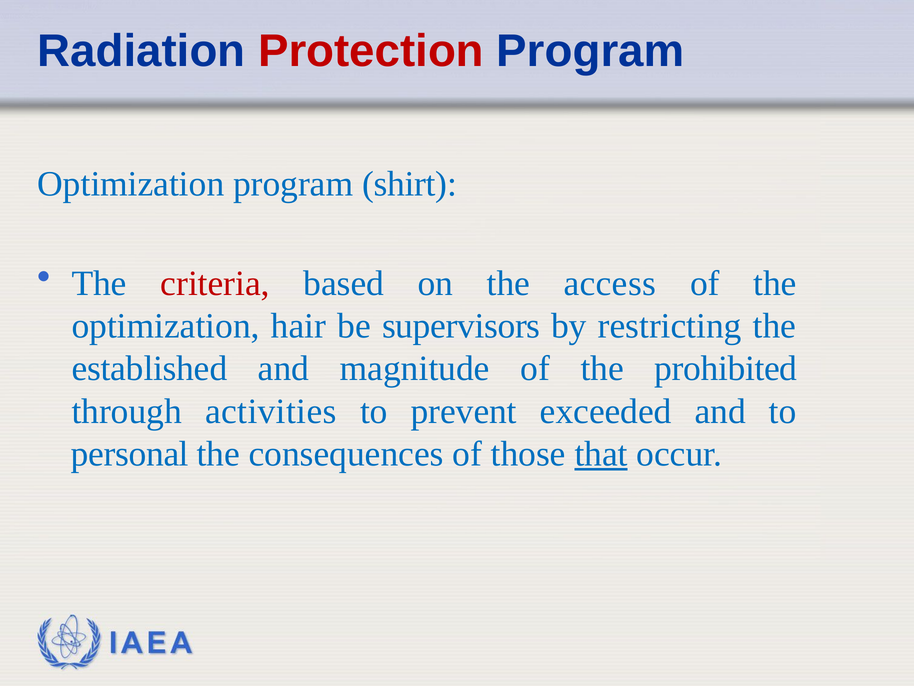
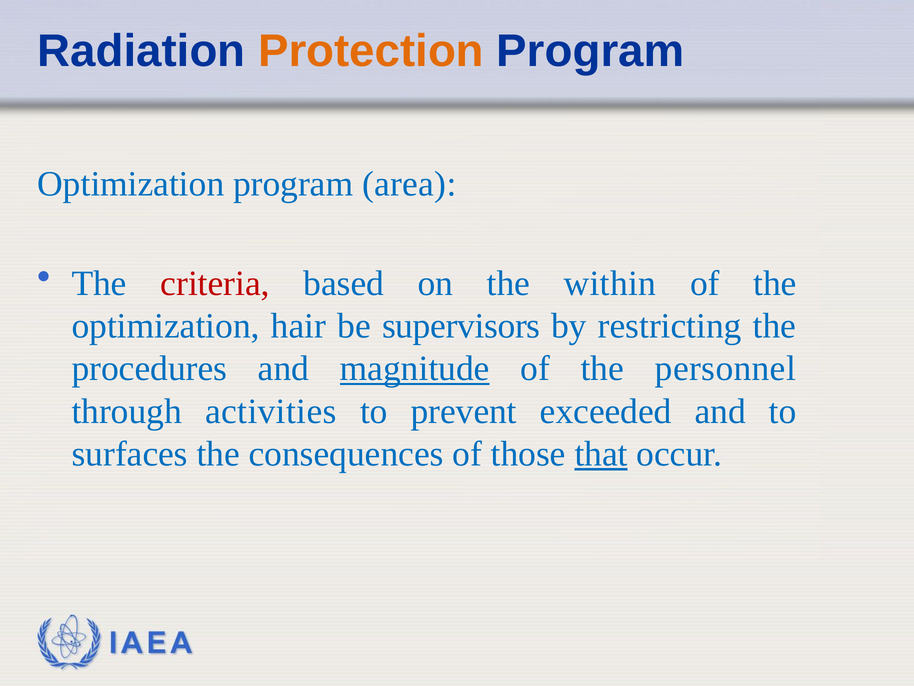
Protection colour: red -> orange (371, 51)
shirt: shirt -> area (409, 184)
access: access -> within (610, 283)
established: established -> procedures (149, 368)
magnitude underline: none -> present (415, 368)
prohibited: prohibited -> personnel (725, 368)
personal: personal -> surfaces (130, 454)
